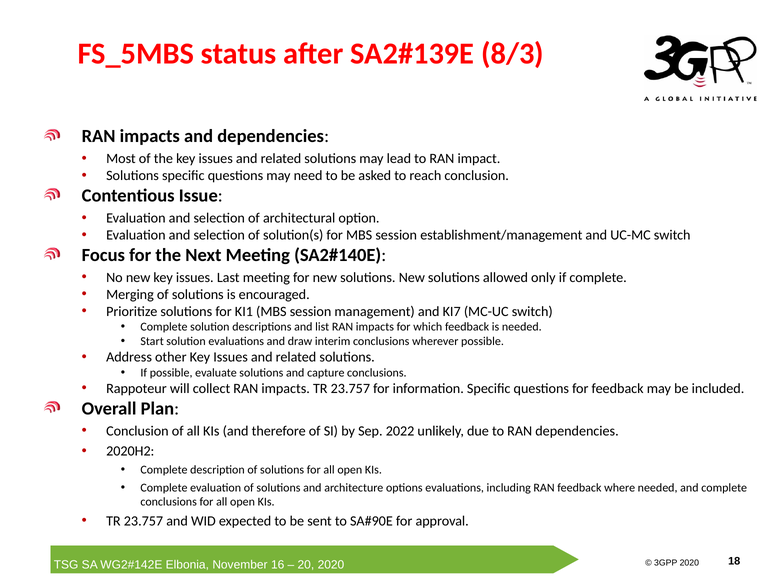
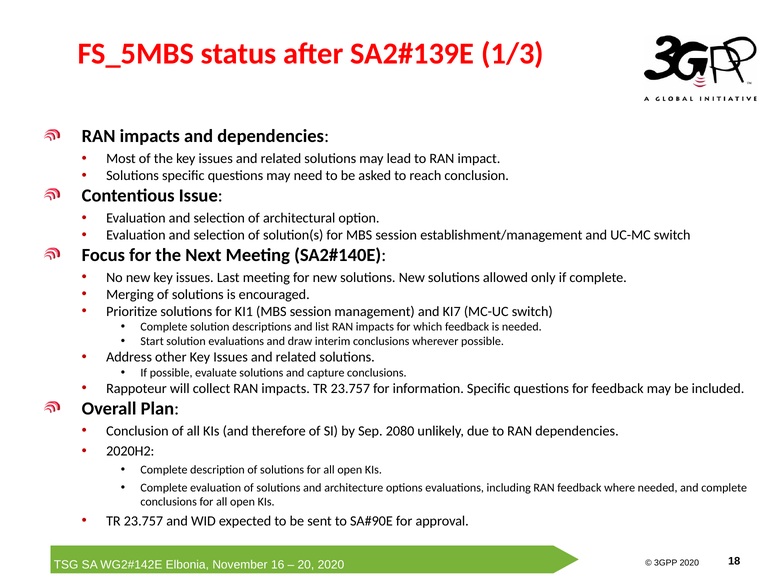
8/3: 8/3 -> 1/3 (513, 54)
2022: 2022 -> 2080 (400, 431)
